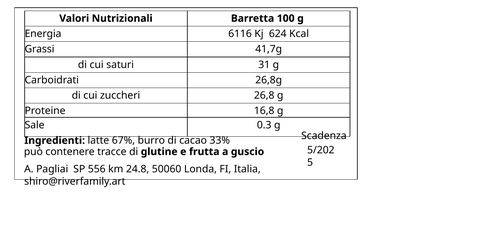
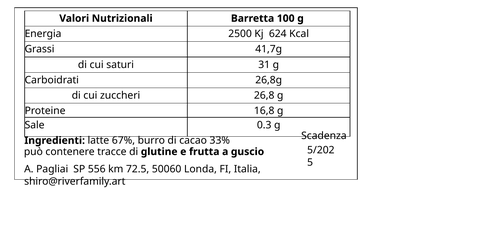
6116: 6116 -> 2500 (240, 34)
24.8: 24.8 -> 72.5 (138, 169)
